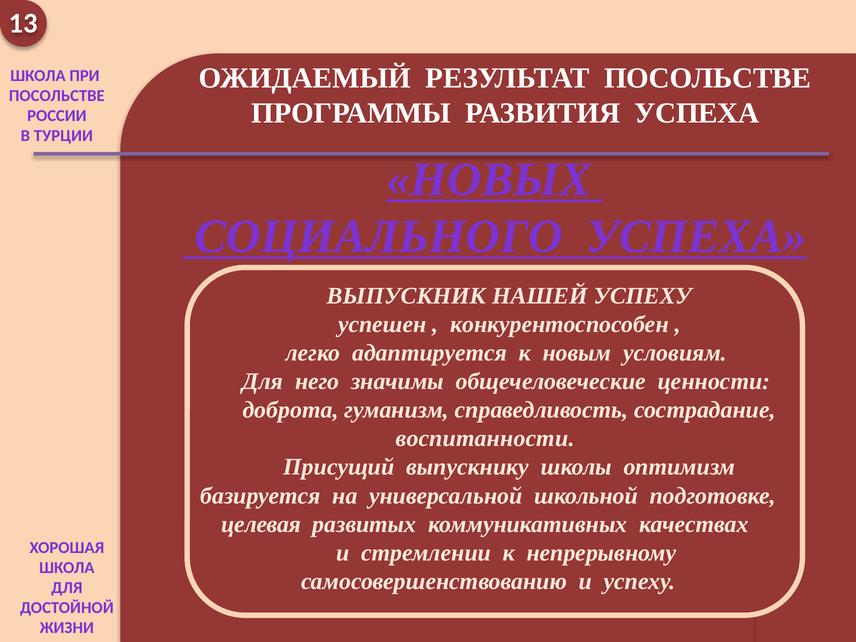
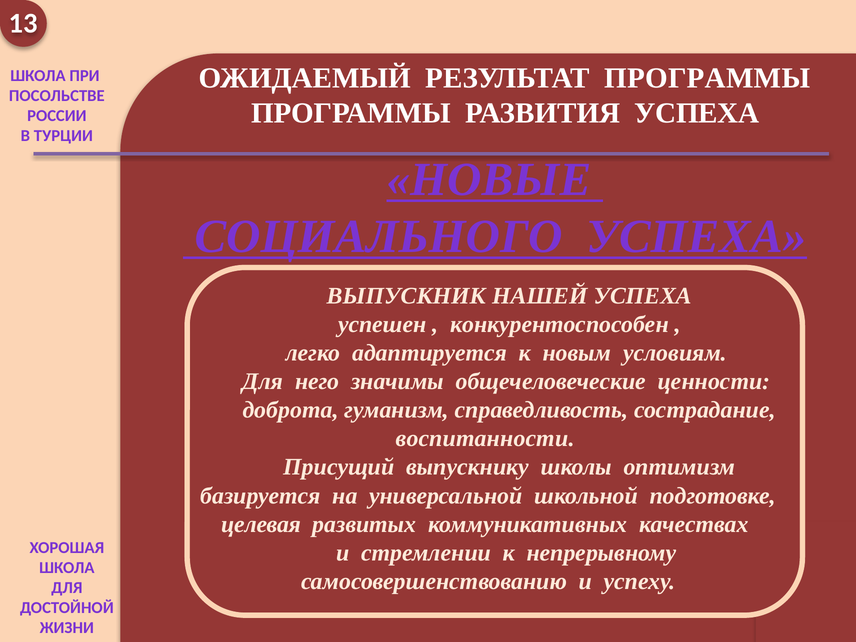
РЕЗУЛЬТАТ ПОСОЛЬСТВЕ: ПОСОЛЬСТВЕ -> ПРОГРАММЫ (707, 78)
НОВЫХ: НОВЫХ -> НОВЫЕ (489, 180)
НАШЕЙ УСПЕХУ: УСПЕХУ -> УСПЕХА (643, 296)
